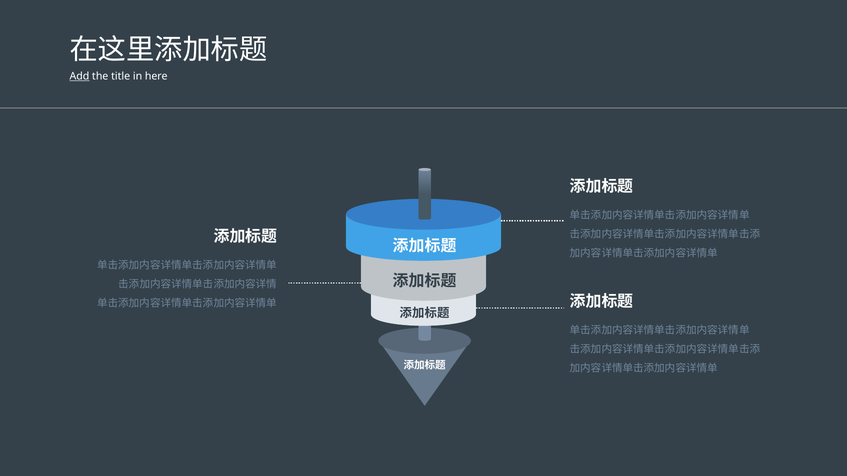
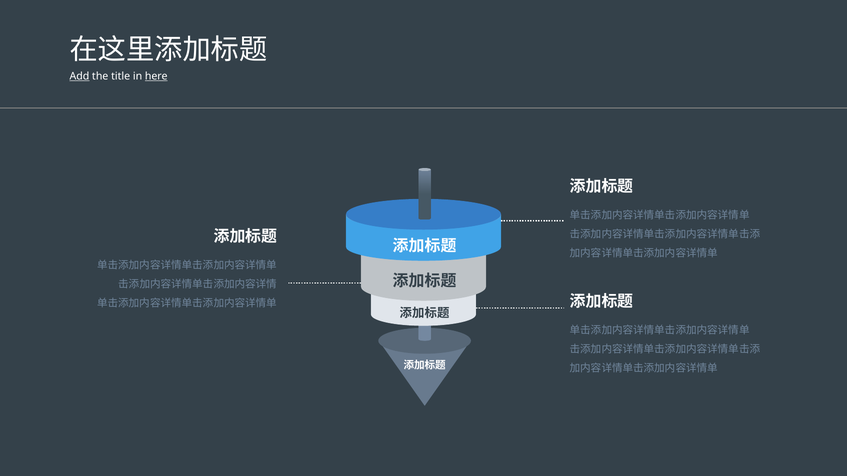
here underline: none -> present (156, 76)
